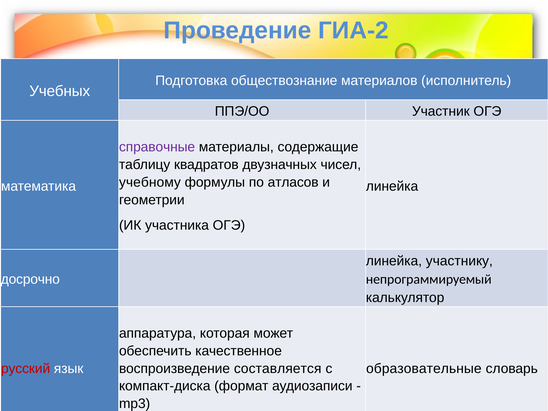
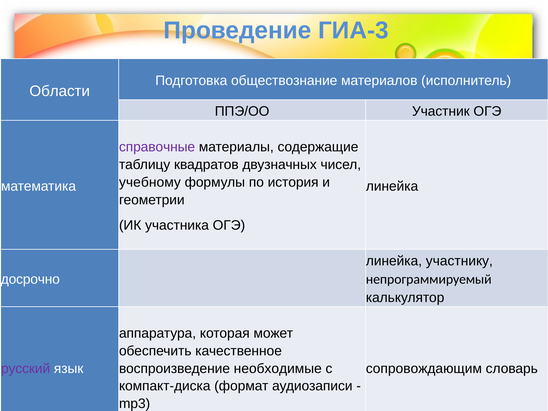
ГИА-2: ГИА-2 -> ГИА-3 (353, 30)
Учебных: Учебных -> Области (60, 91)
атласов: атласов -> история (293, 182)
русский colour: red -> purple (26, 369)
составляется: составляется -> необходимые (278, 369)
образовательные: образовательные -> сопровождающим (424, 369)
